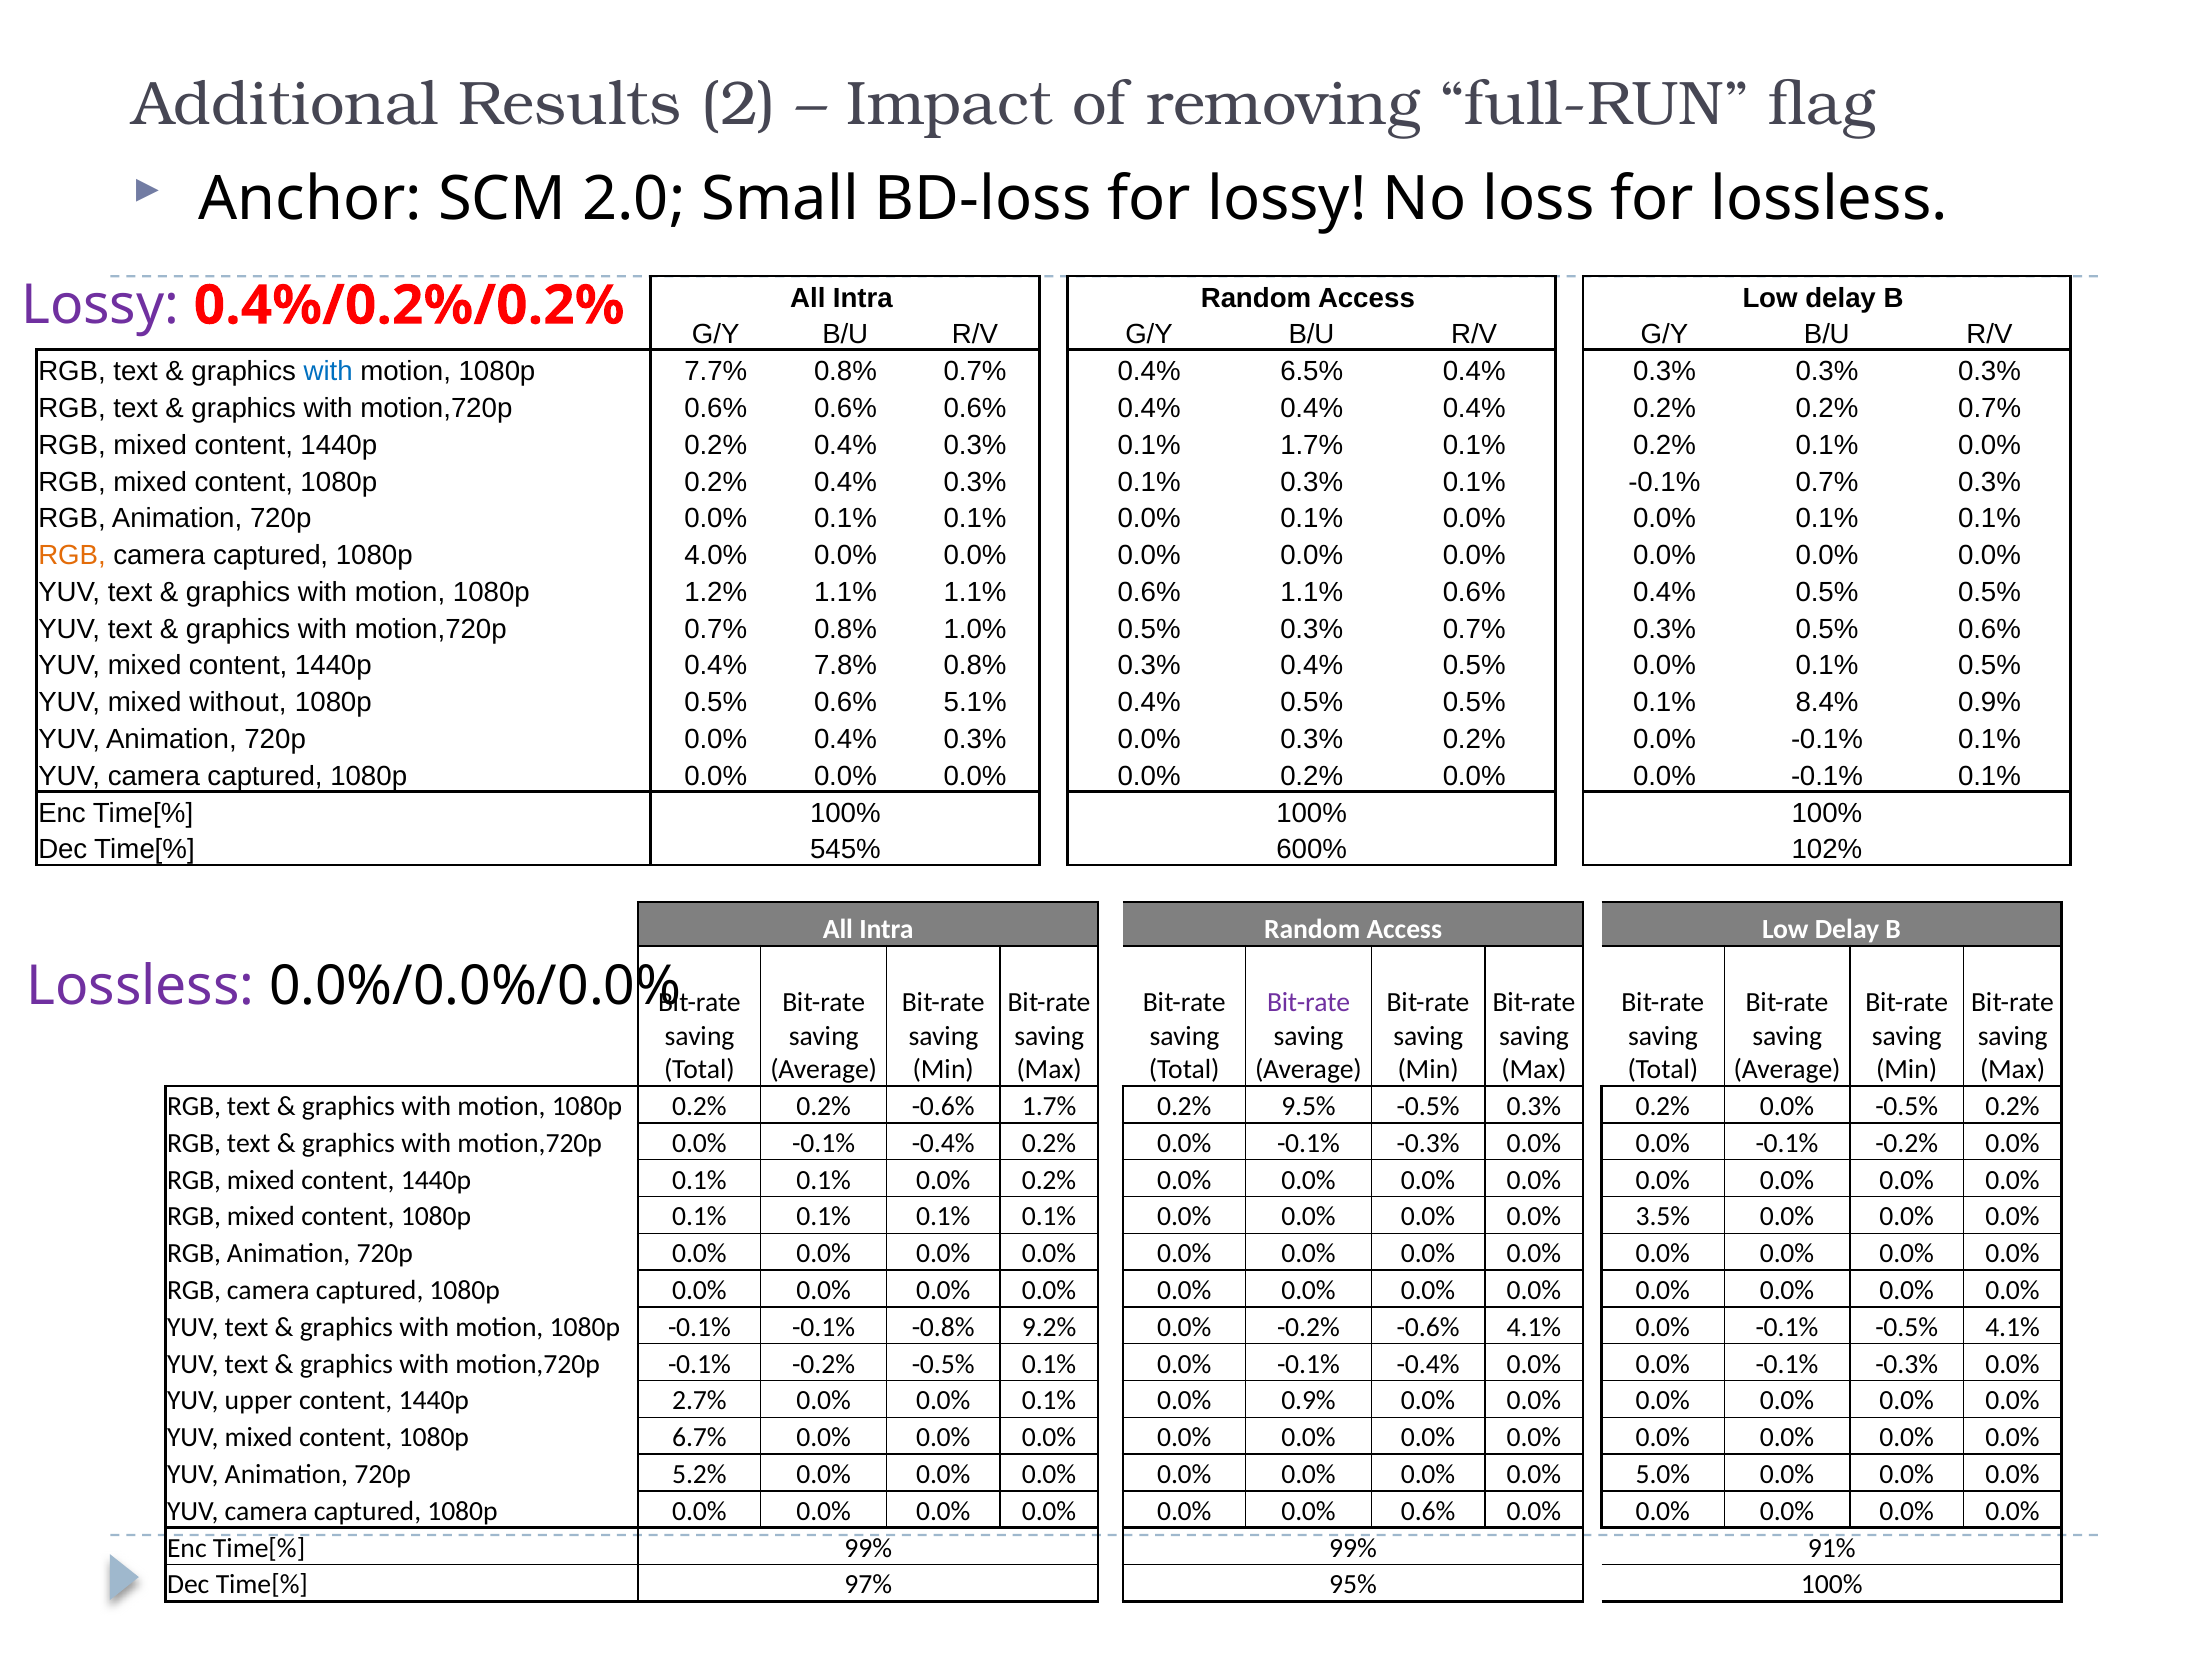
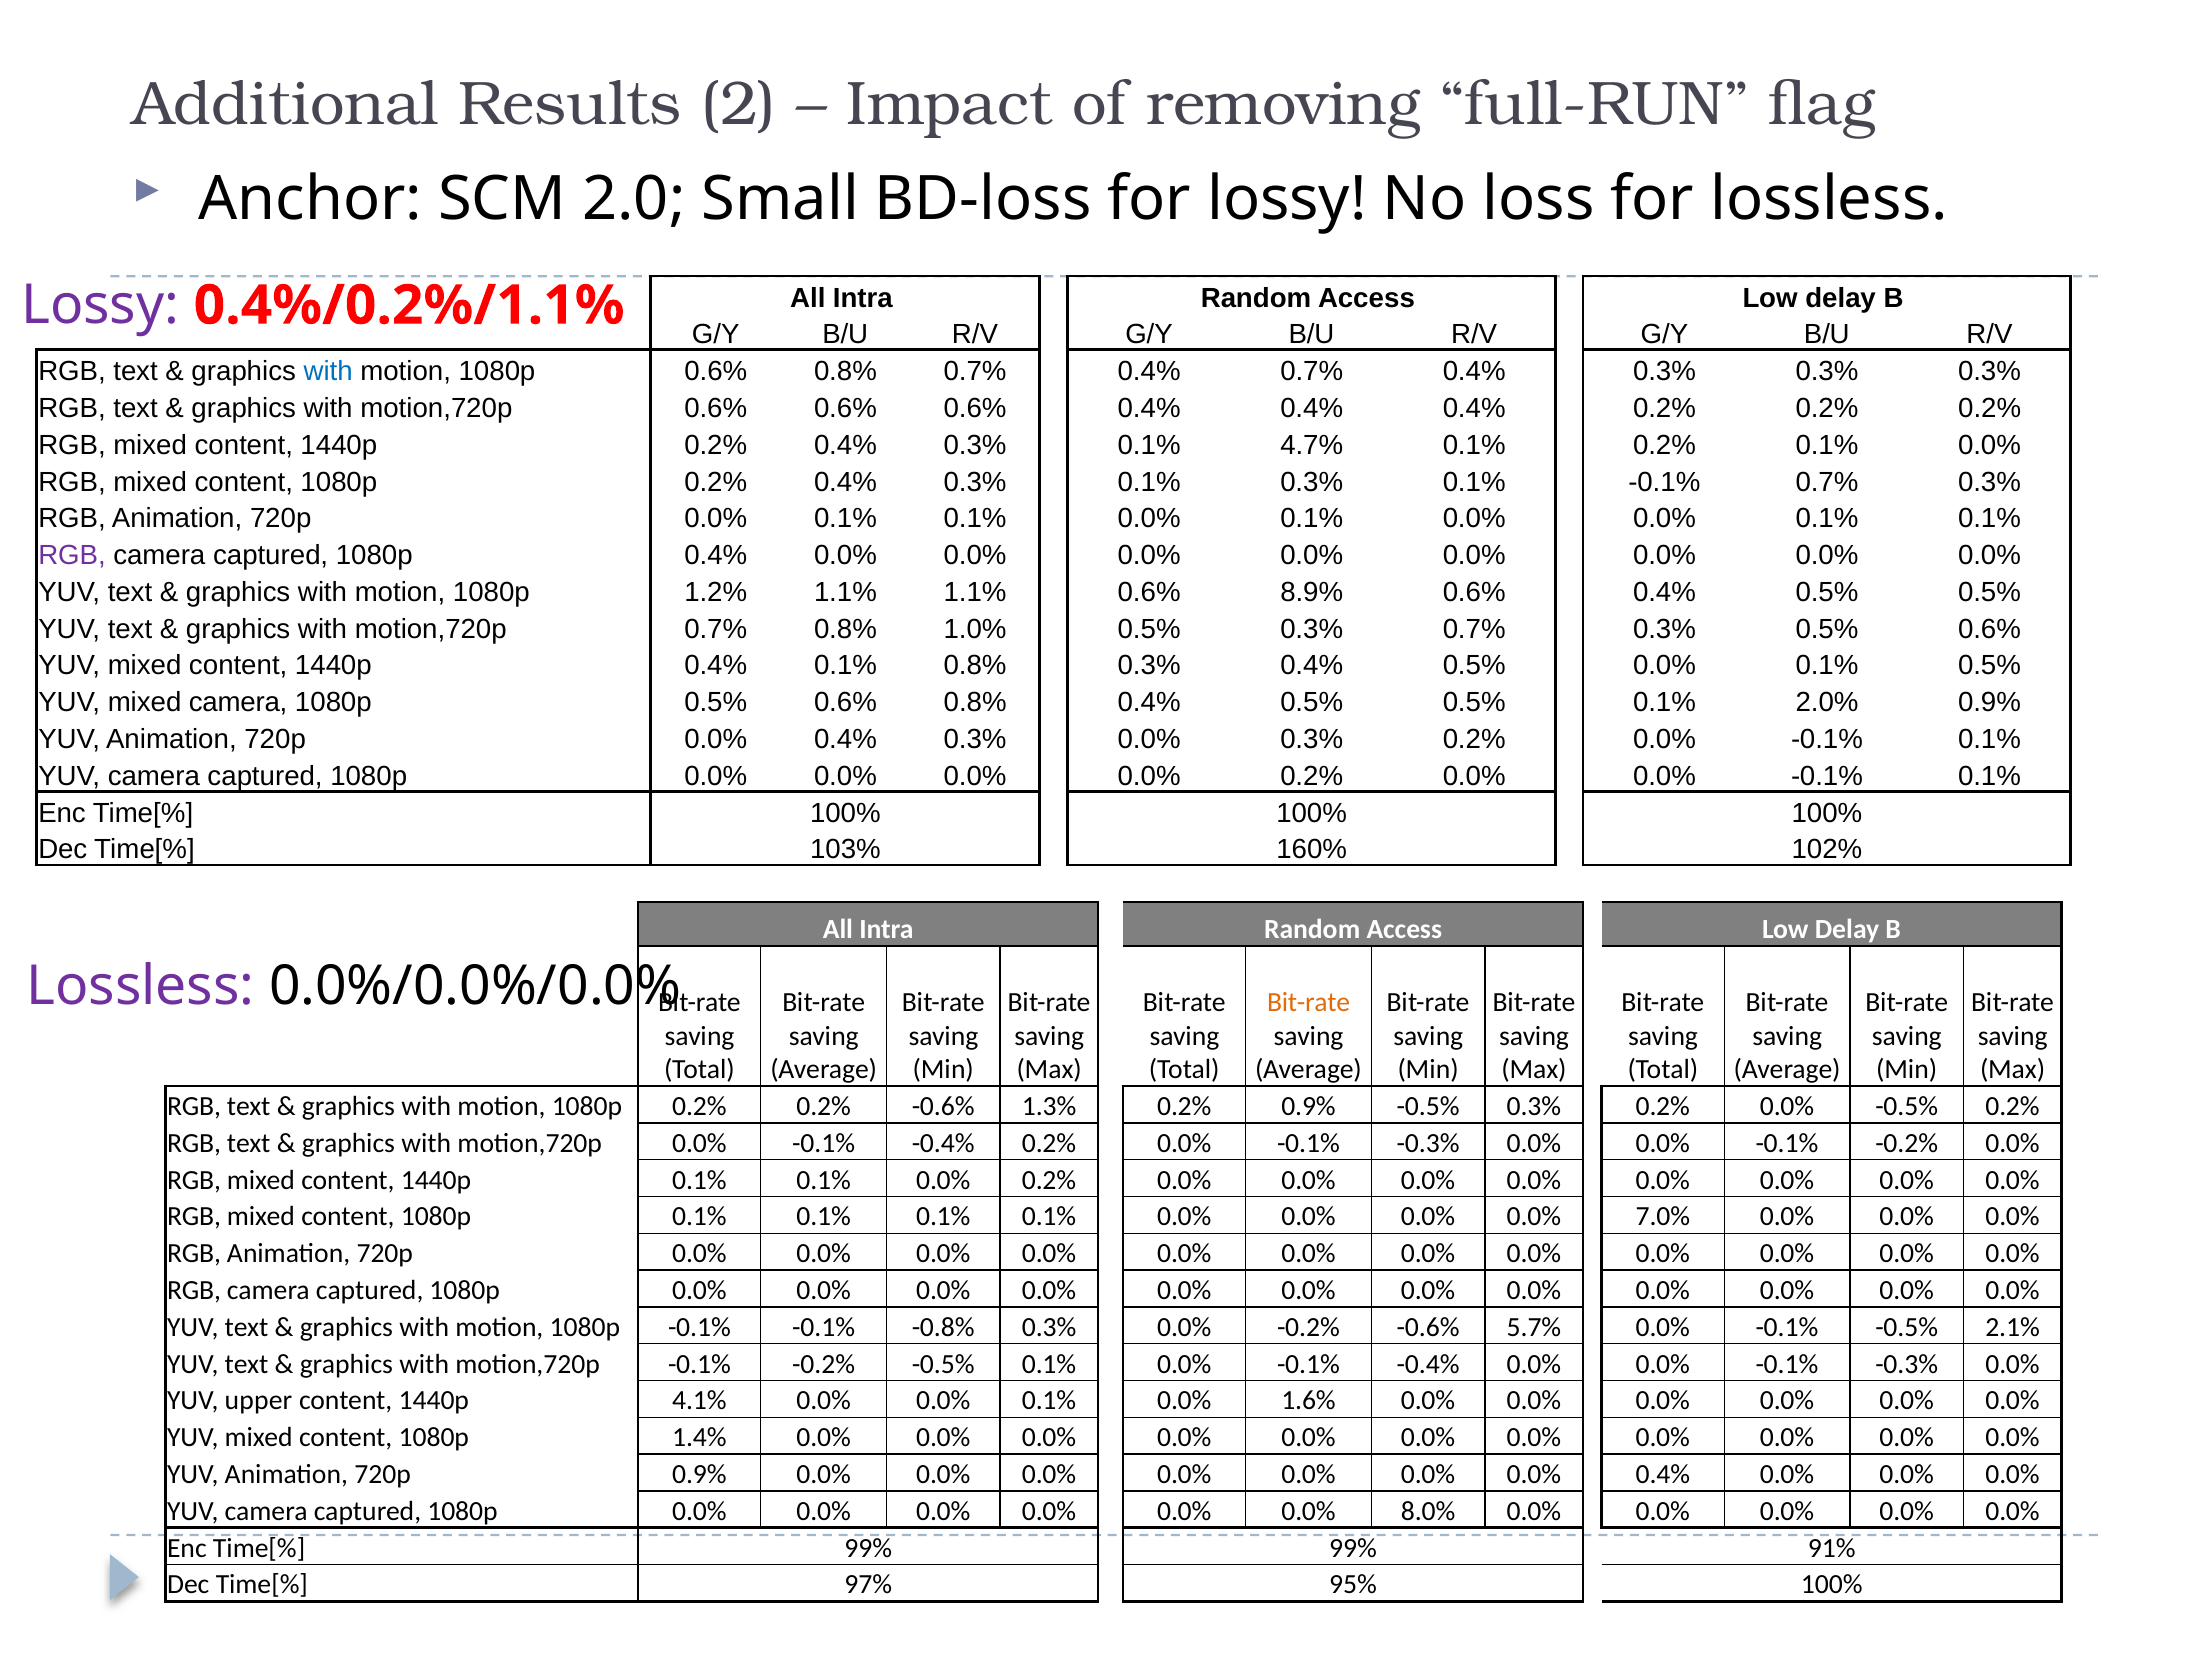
0.4%/0.2%/0.2%: 0.4%/0.2%/0.2% -> 0.4%/0.2%/1.1% (409, 305)
1080p 7.7%: 7.7% -> 0.6% (716, 371)
0.4% 6.5%: 6.5% -> 0.7% (1312, 371)
0.7%: 0.7% -> 0.2% (1990, 408)
0.1% 1.7%: 1.7% -> 4.7% (1312, 445)
RGB colour: orange -> purple (72, 555)
1080p 4.0%: 4.0% -> 0.4% (716, 555)
0.6% 1.1%: 1.1% -> 8.9% (1312, 592)
1440p 0.4% 7.8%: 7.8% -> 0.1% (845, 666)
mixed without: without -> camera (238, 703)
0.5% 0.6% 5.1%: 5.1% -> 0.8% (975, 703)
8.4%: 8.4% -> 2.0% (1827, 703)
545%: 545% -> 103% (845, 850)
600%: 600% -> 160% (1312, 850)
Bit-rate colour: purple -> orange (1309, 1002)
-0.6% 1.7%: 1.7% -> 1.3% (1049, 1106)
0.2% 9.5%: 9.5% -> 0.9% (1309, 1106)
3.5%: 3.5% -> 7.0% (1663, 1217)
-0.8% 9.2%: 9.2% -> 0.3% (1049, 1327)
-0.6% 4.1%: 4.1% -> 5.7% (1534, 1327)
-0.5% 4.1%: 4.1% -> 2.1% (2013, 1327)
2.7%: 2.7% -> 4.1% (699, 1401)
0.0% 0.9%: 0.9% -> 1.6% (1309, 1401)
6.7%: 6.7% -> 1.4% (699, 1437)
720p 5.2%: 5.2% -> 0.9% (699, 1474)
5.0%: 5.0% -> 0.4% (1663, 1474)
0.6%: 0.6% -> 8.0% (1428, 1511)
